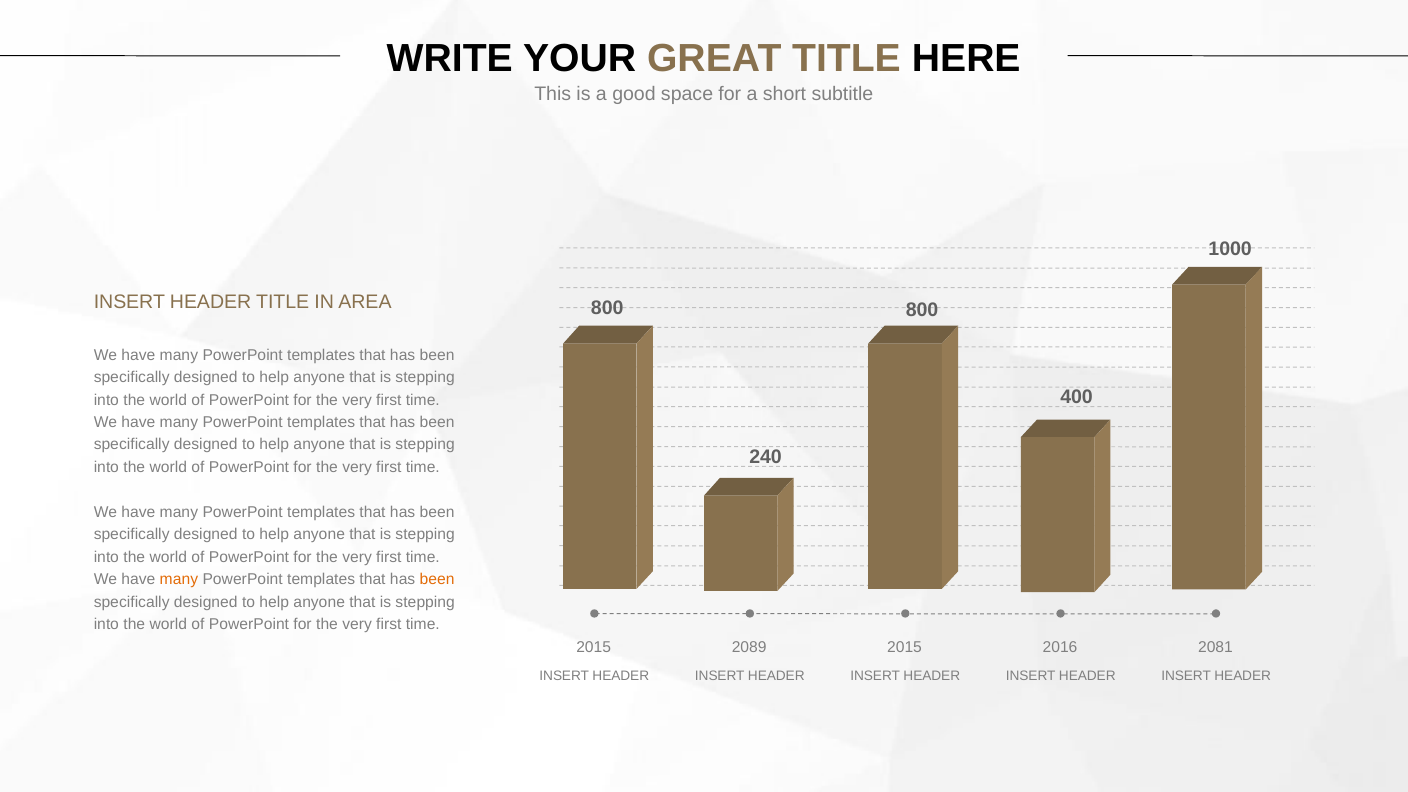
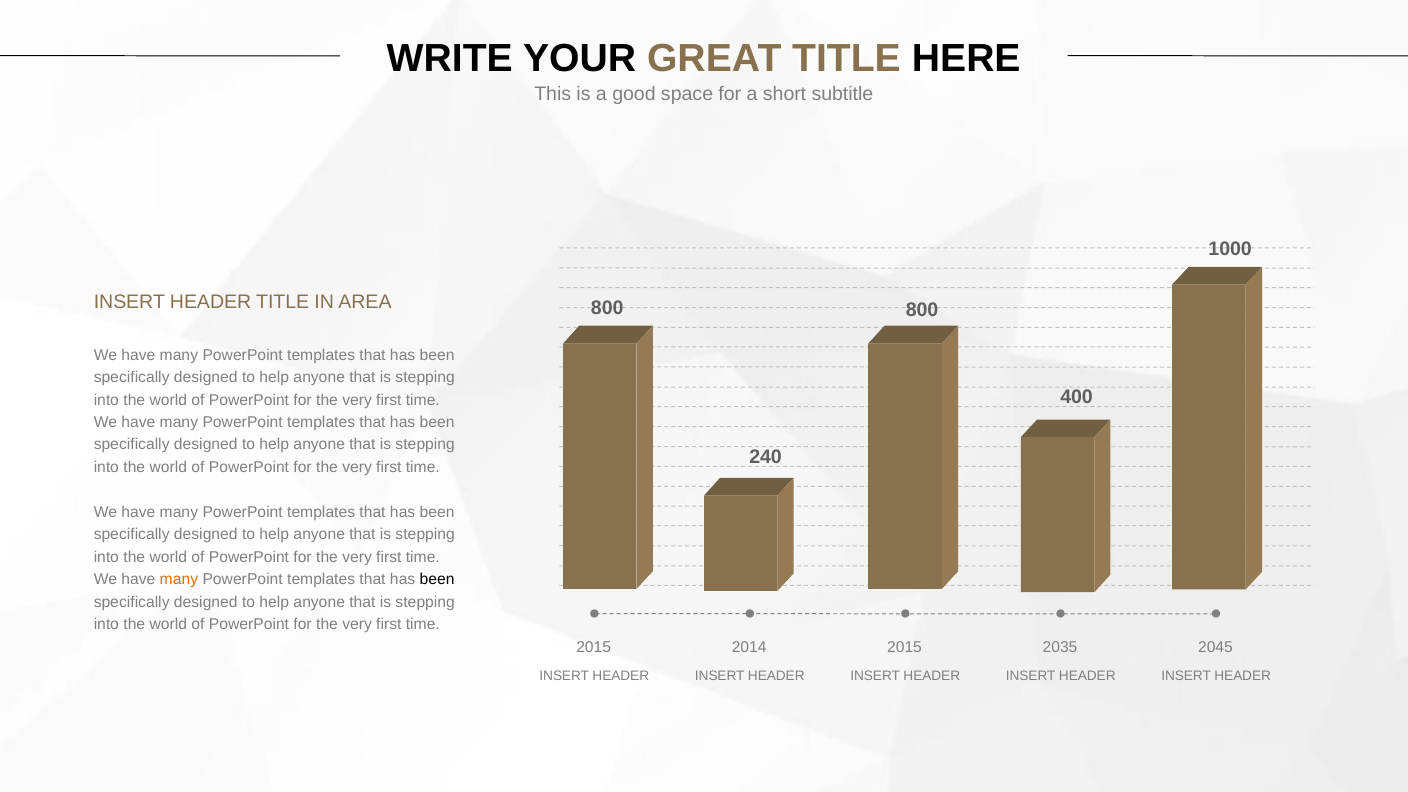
been colour: orange -> black (437, 579)
2089: 2089 -> 2014 (749, 648)
2016: 2016 -> 2035 (1060, 648)
2081: 2081 -> 2045 (1215, 648)
